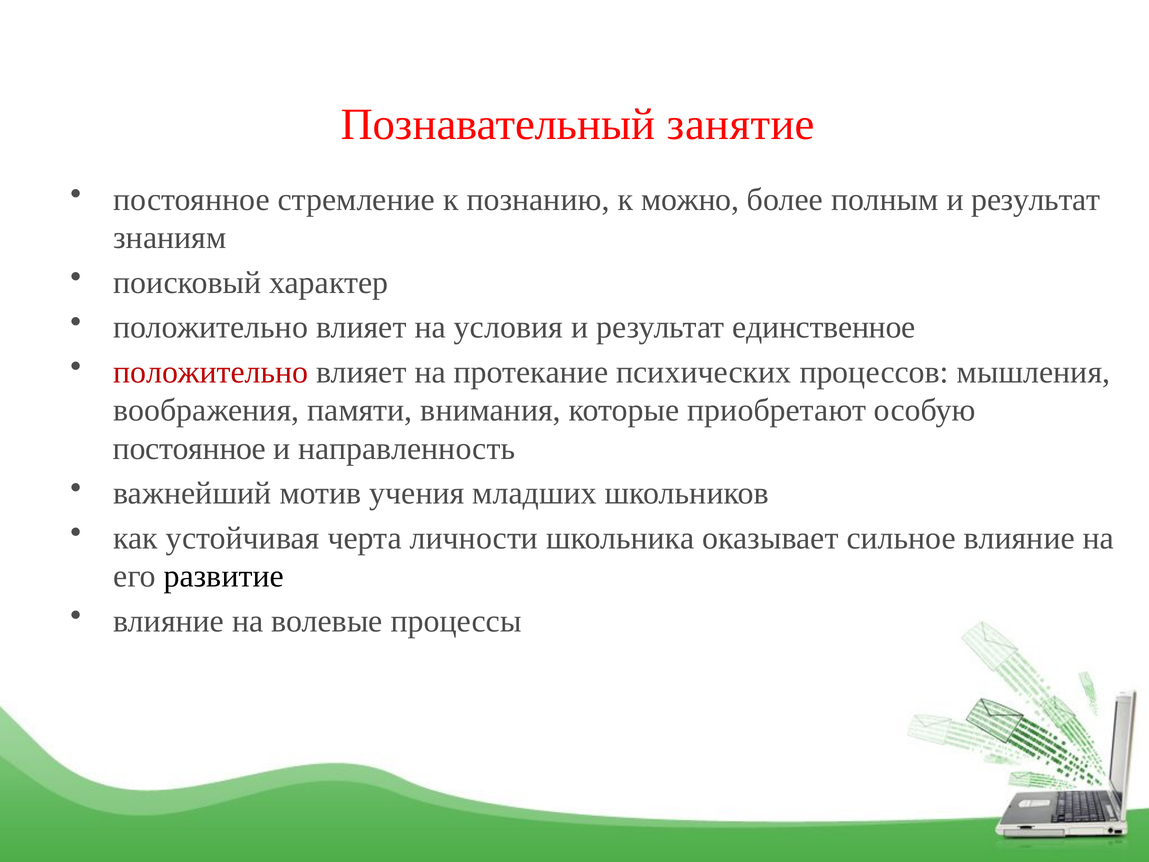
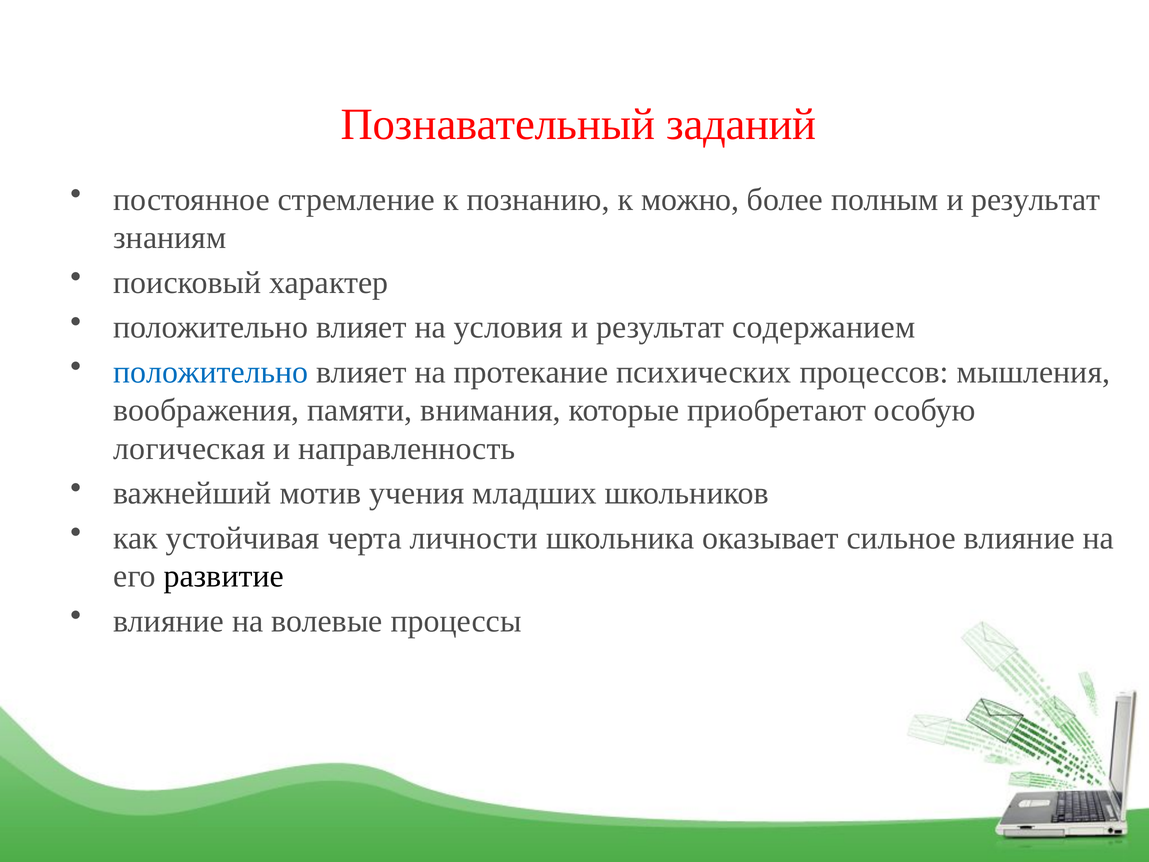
занятие: занятие -> заданий (741, 125)
единственное: единственное -> содержанием (824, 327)
положительно colour: red -> blue (211, 372)
постоянное: постоянное -> логическая (189, 449)
